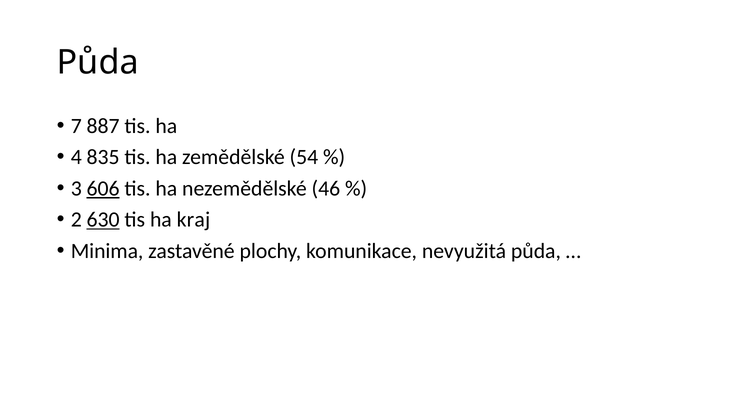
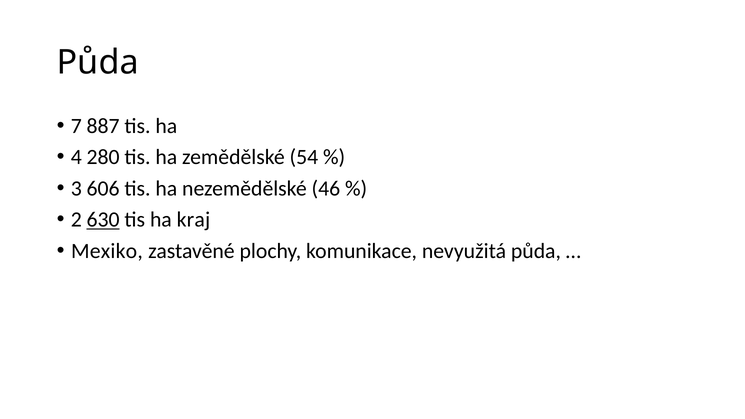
835: 835 -> 280 (103, 157)
606 underline: present -> none (103, 188)
Minima: Minima -> Mexiko (107, 251)
